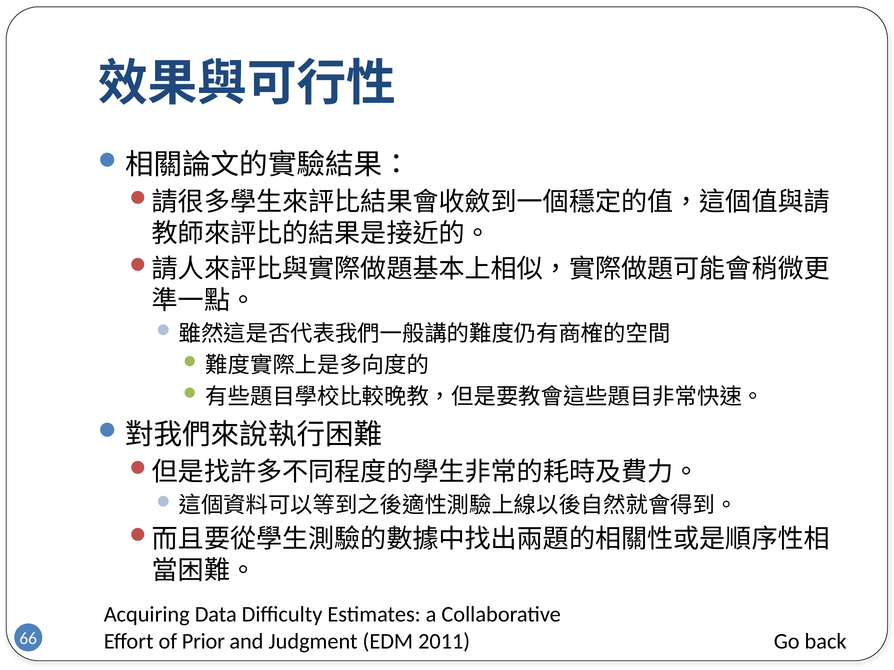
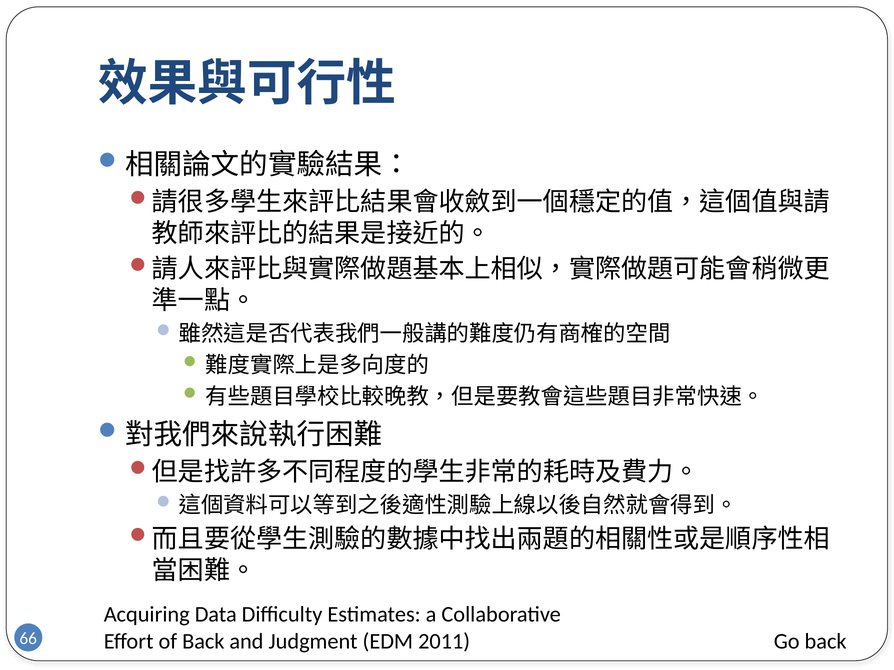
of Prior: Prior -> Back (203, 642)
